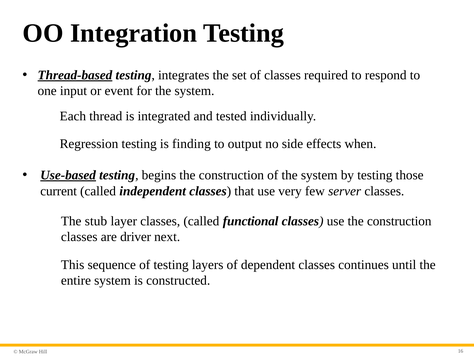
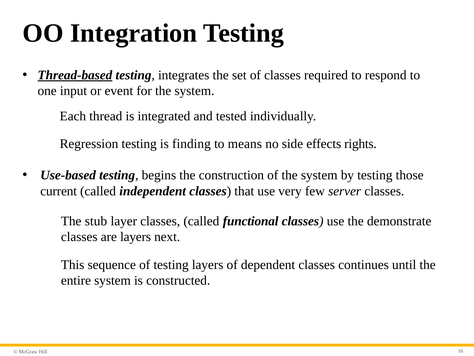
output: output -> means (245, 144)
when: when -> rights (361, 144)
Use-based underline: present -> none (68, 175)
use the construction: construction -> demonstrate (399, 221)
are driver: driver -> layers (136, 237)
